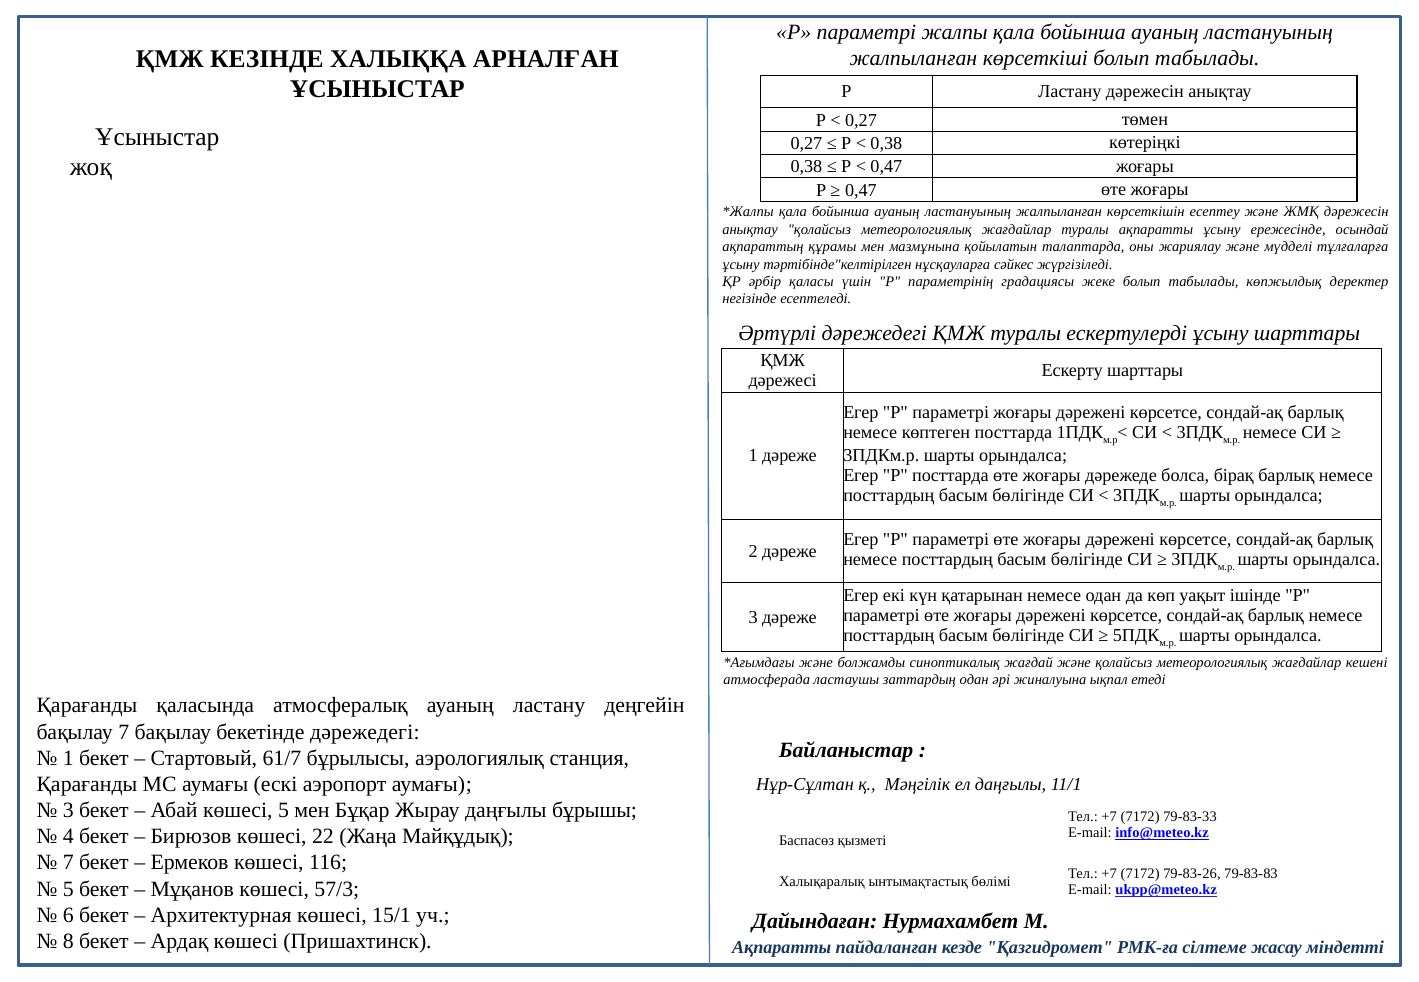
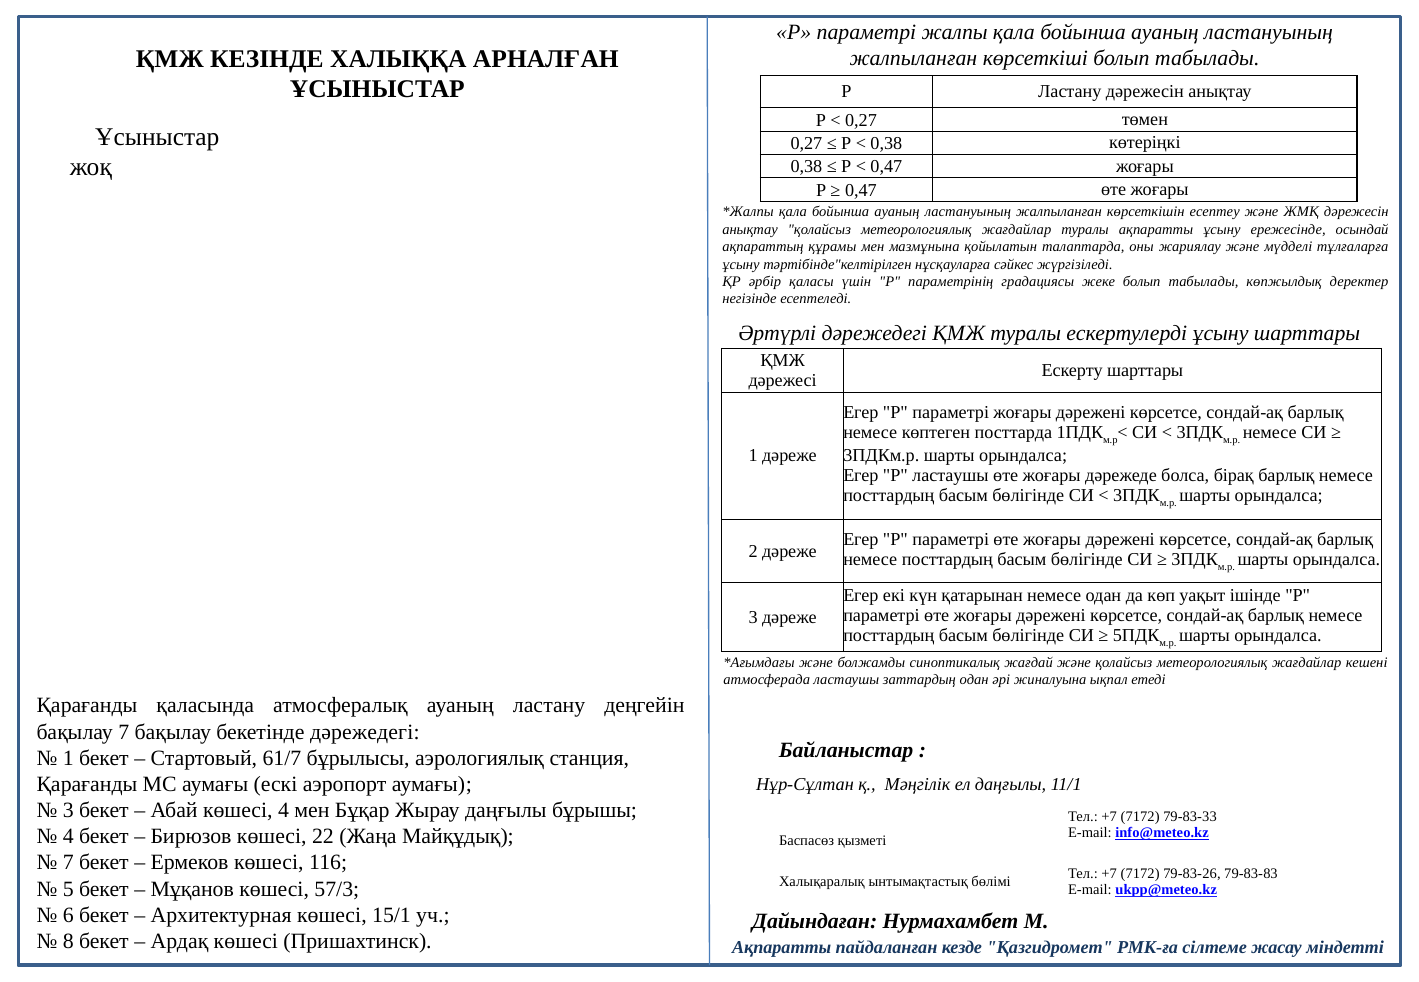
P посттарда: посттарда -> ластаушы (950, 476)
көшесі 5: 5 -> 4 (284, 811)
